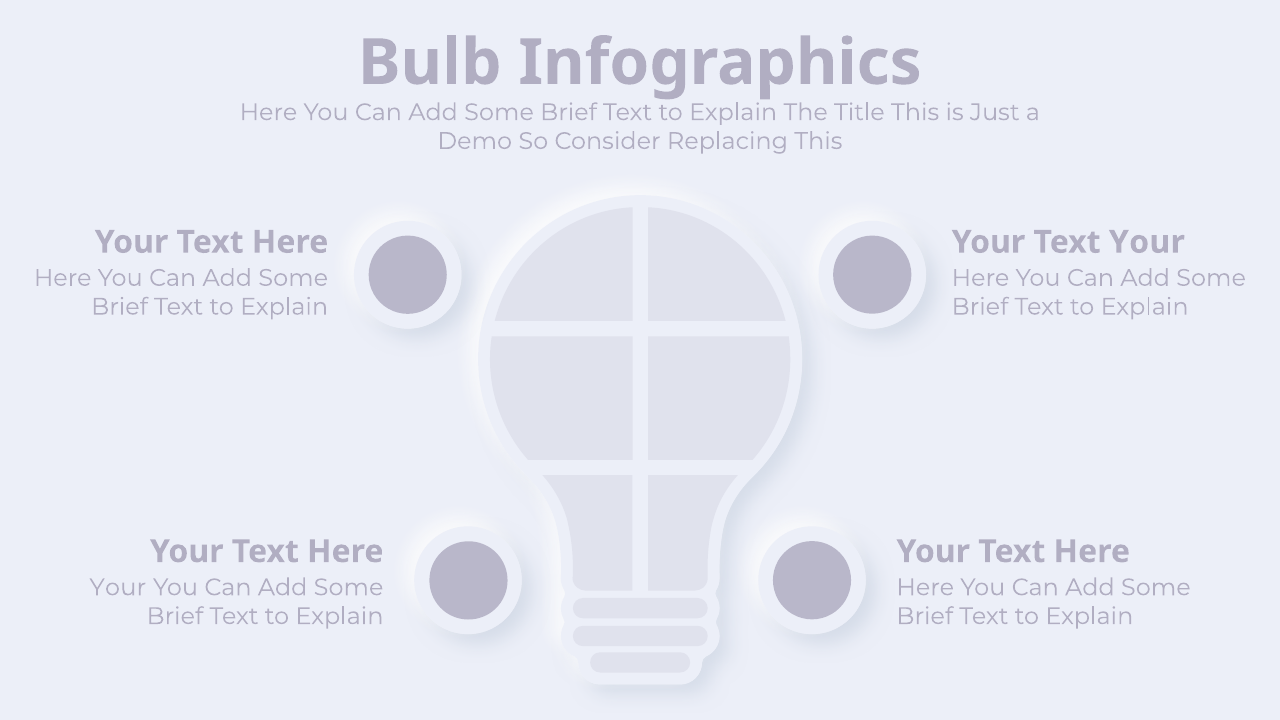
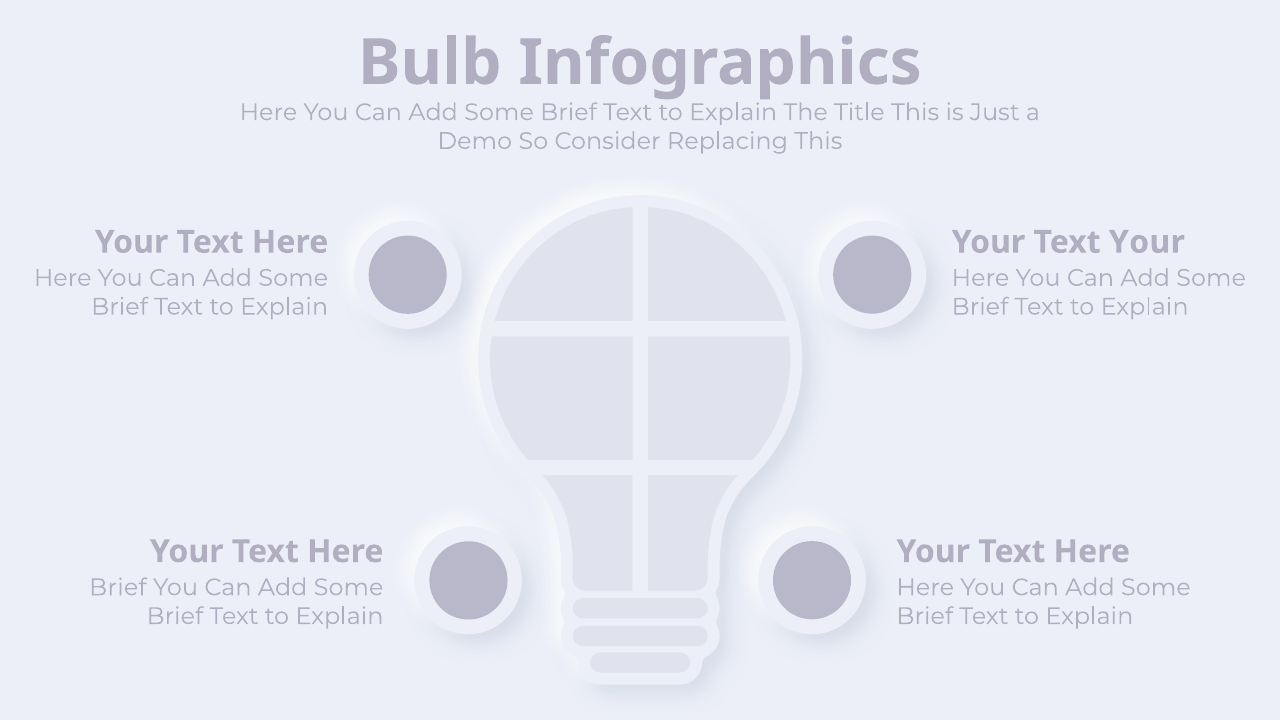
Your: Your -> Brief (118, 587)
